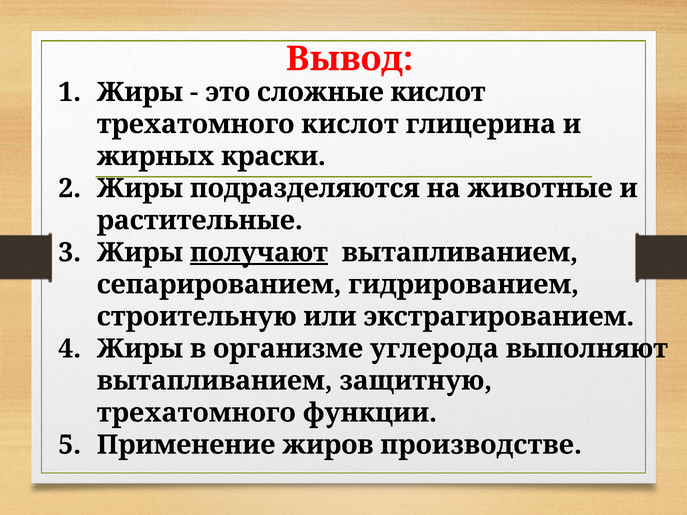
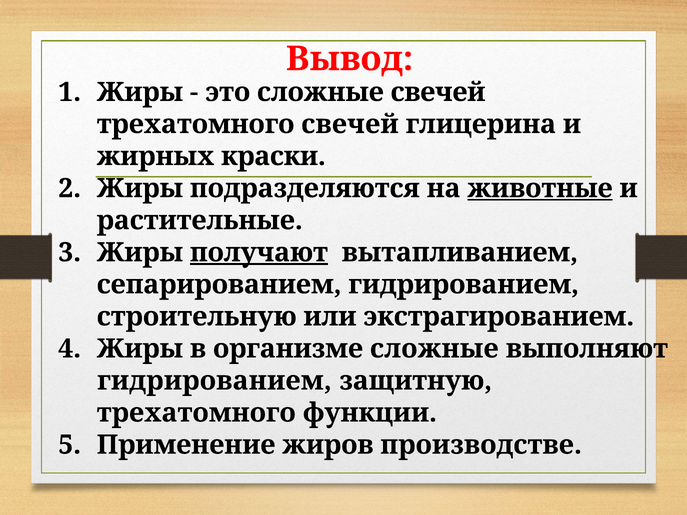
сложные кислот: кислот -> свечей (438, 92)
трехатомного кислот: кислот -> свечей (350, 124)
животные underline: none -> present (540, 188)
организме углерода: углерода -> сложные (434, 349)
вытапливанием: вытапливанием -> гидрированием (214, 381)
